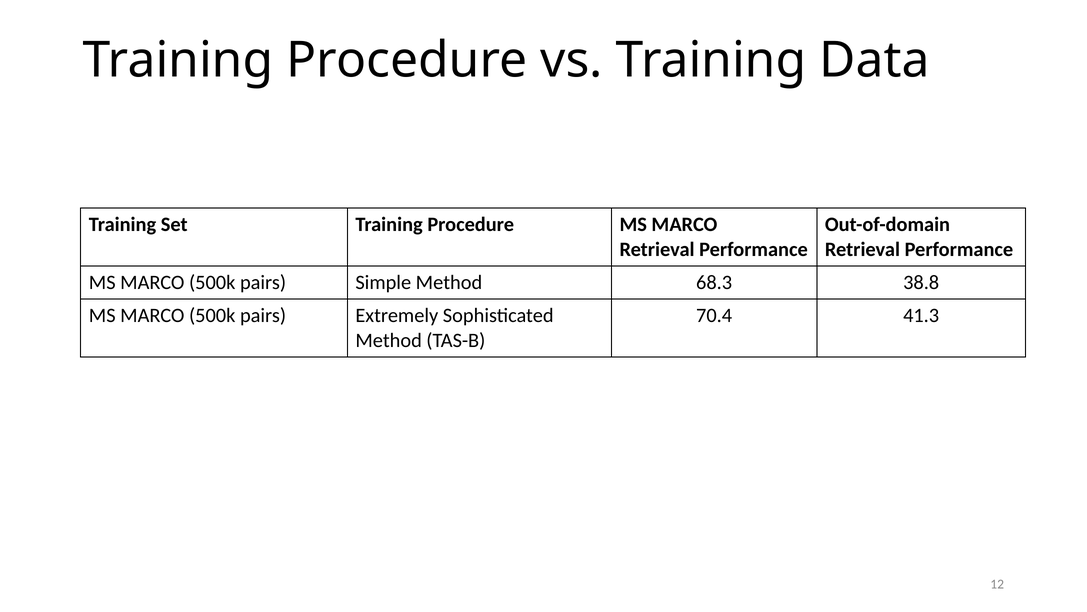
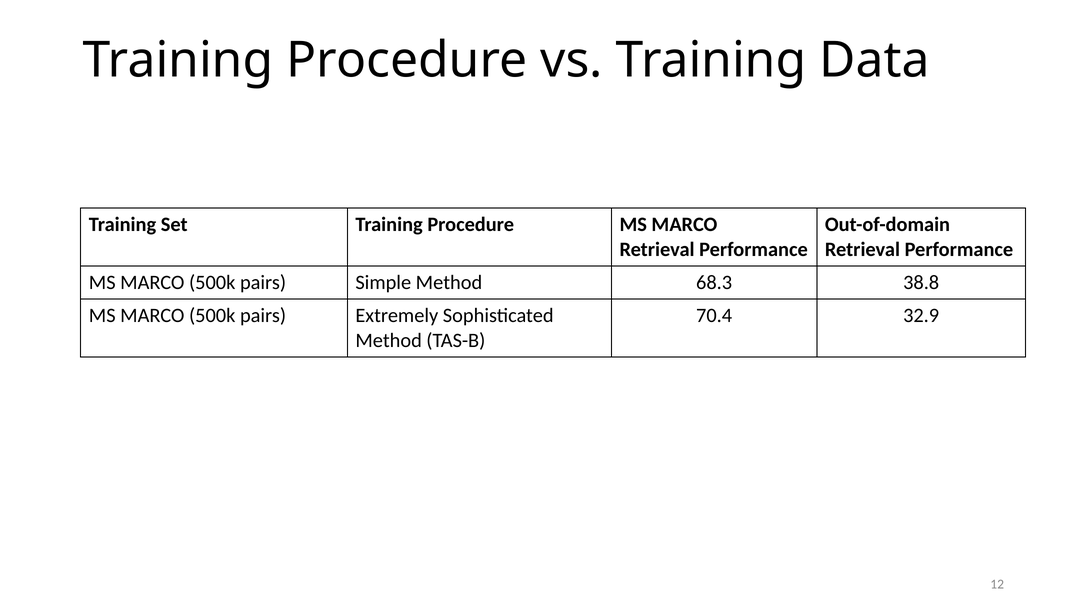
41.3: 41.3 -> 32.9 (921, 315)
